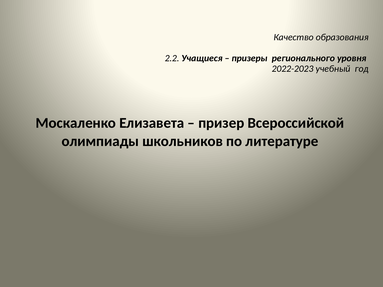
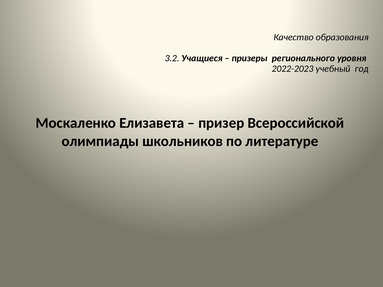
2.2: 2.2 -> 3.2 (172, 58)
